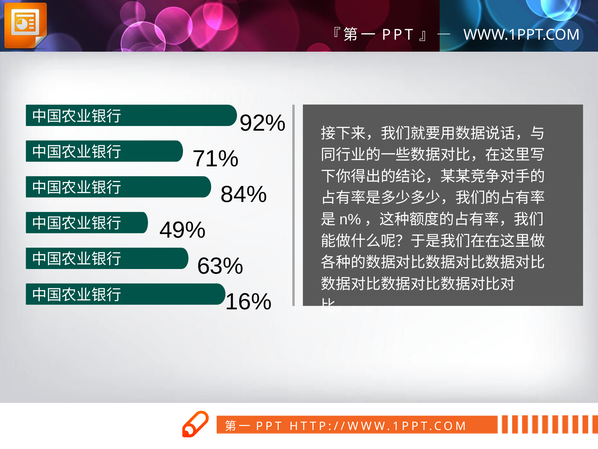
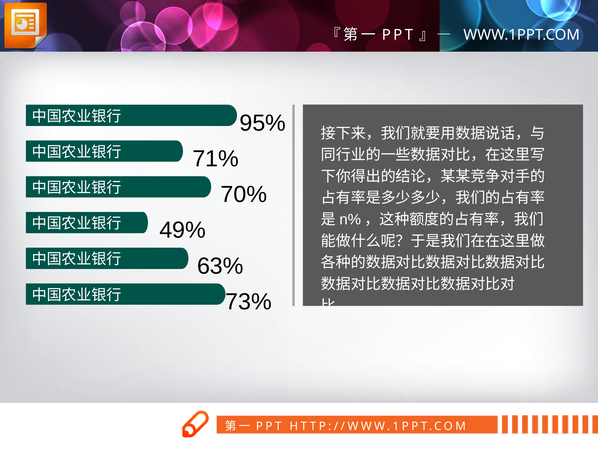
92%: 92% -> 95% (263, 123)
84%: 84% -> 70% (244, 194)
16%: 16% -> 73% (249, 301)
